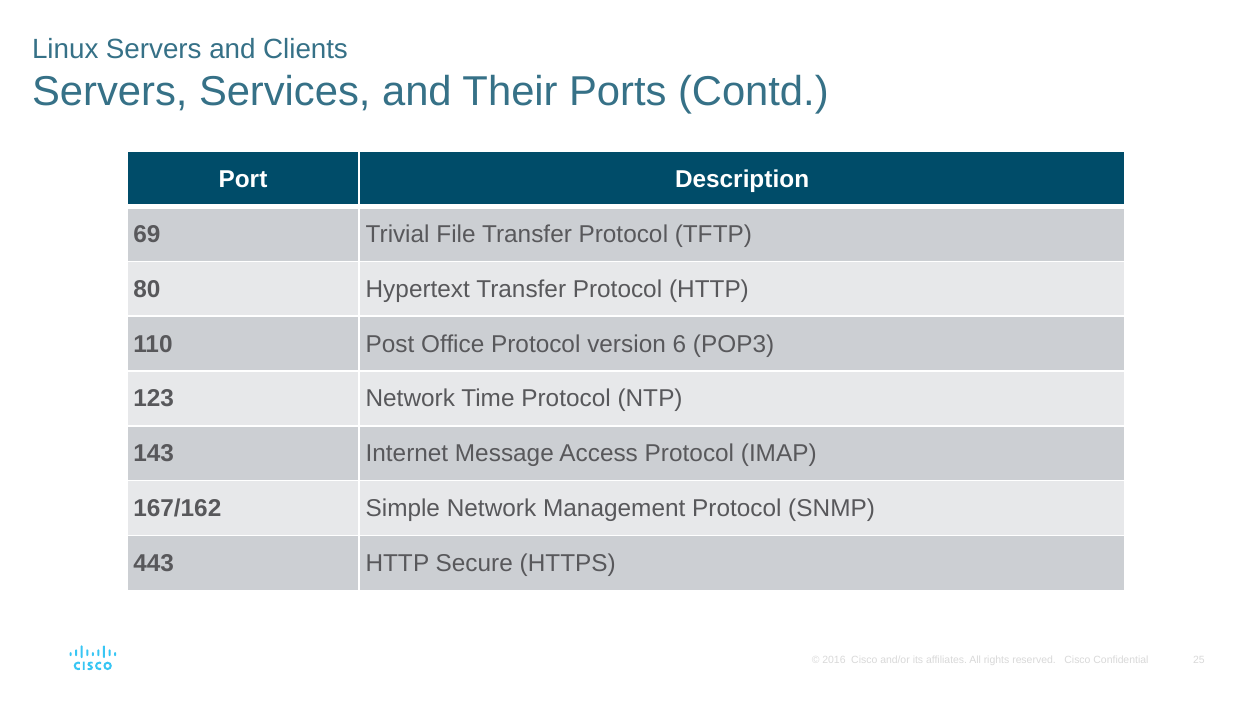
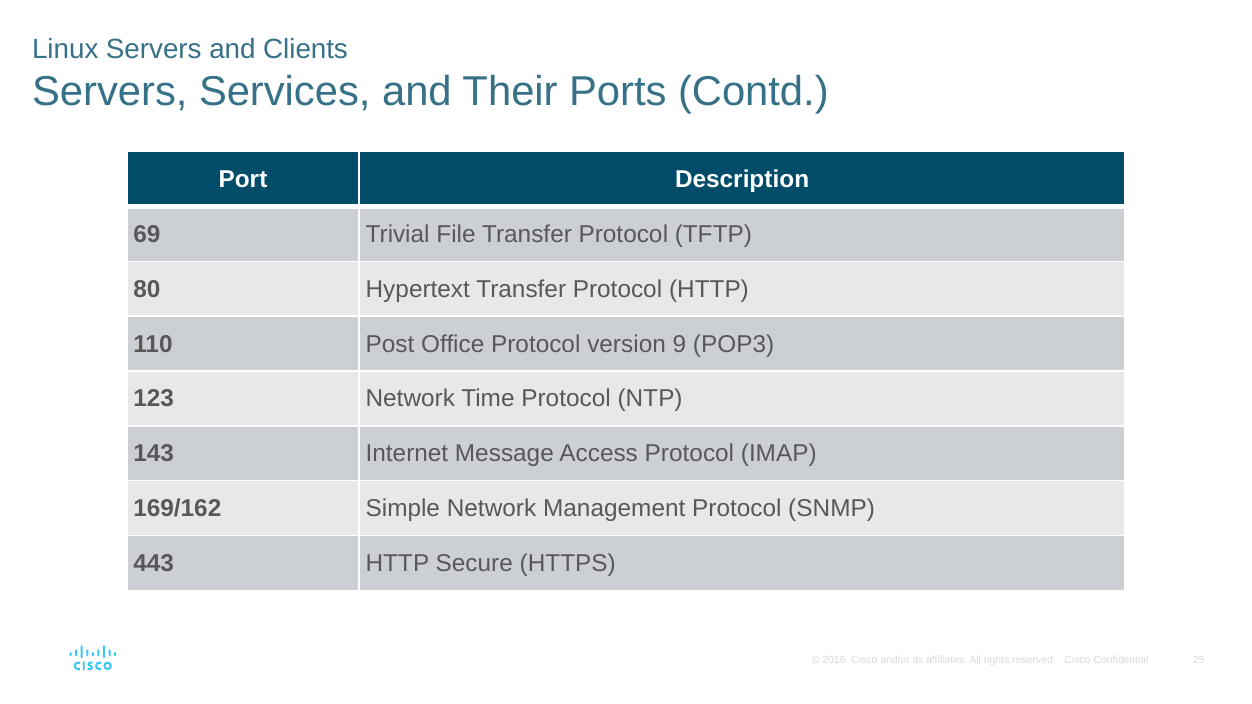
6: 6 -> 9 (679, 344)
167/162: 167/162 -> 169/162 (177, 509)
